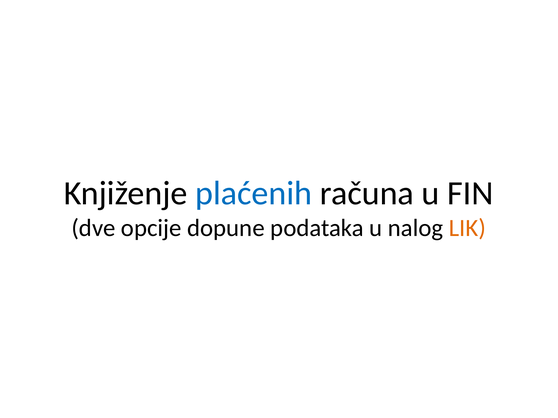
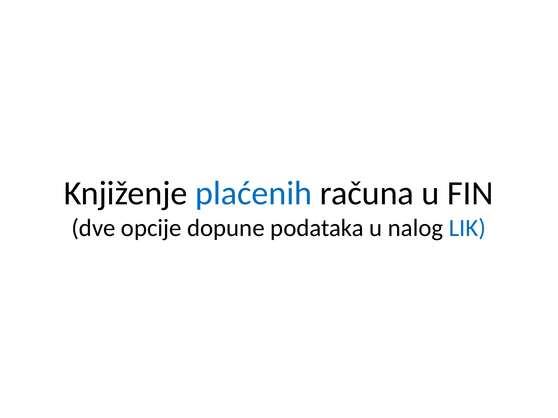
LIK colour: orange -> blue (467, 228)
